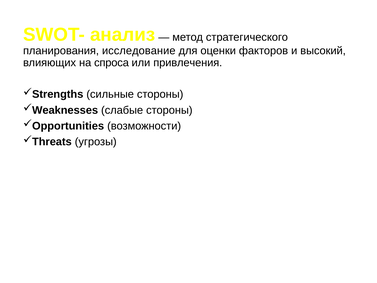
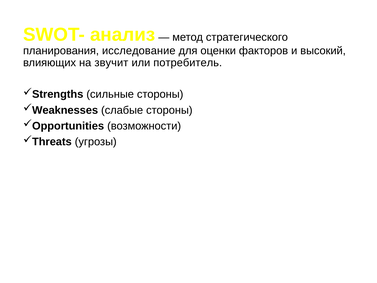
спроса: спроса -> звучит (111, 63)
привлечения: привлечения -> потребитель (188, 63)
